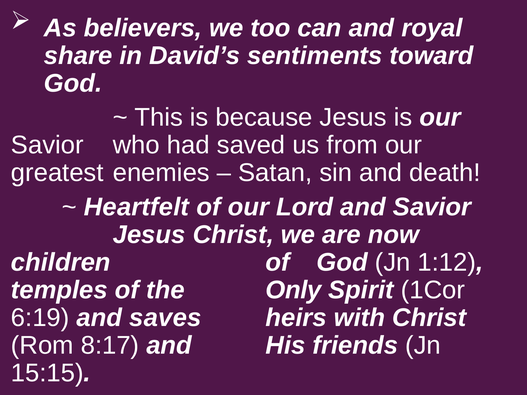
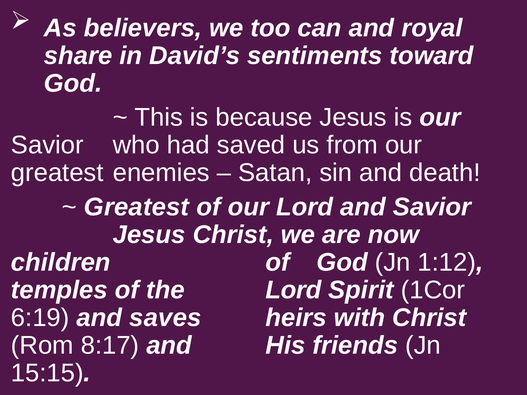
Heartfelt: Heartfelt -> Greatest (137, 207)
the Only: Only -> Lord (293, 290)
